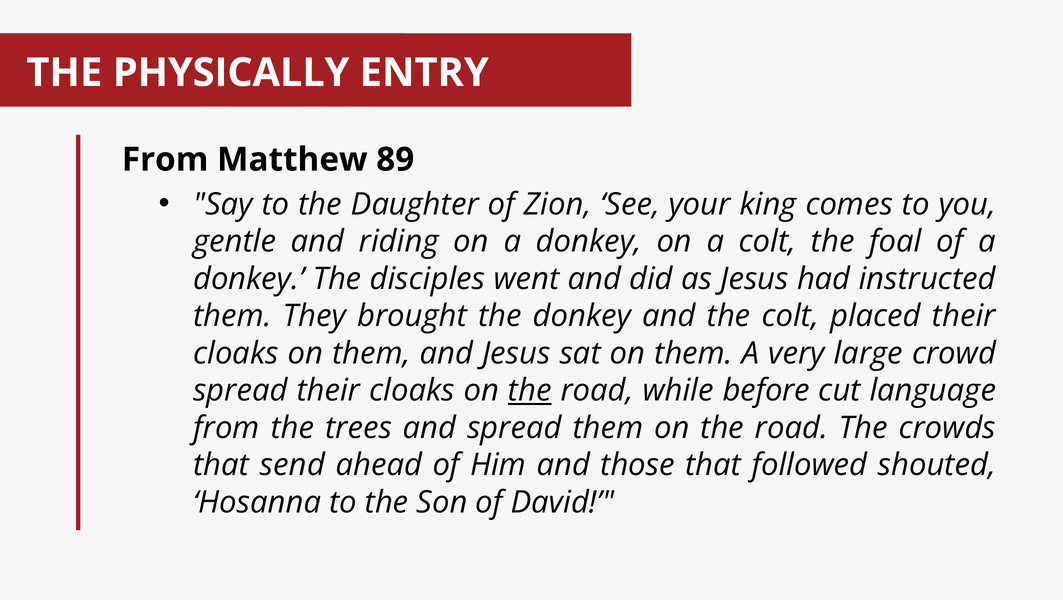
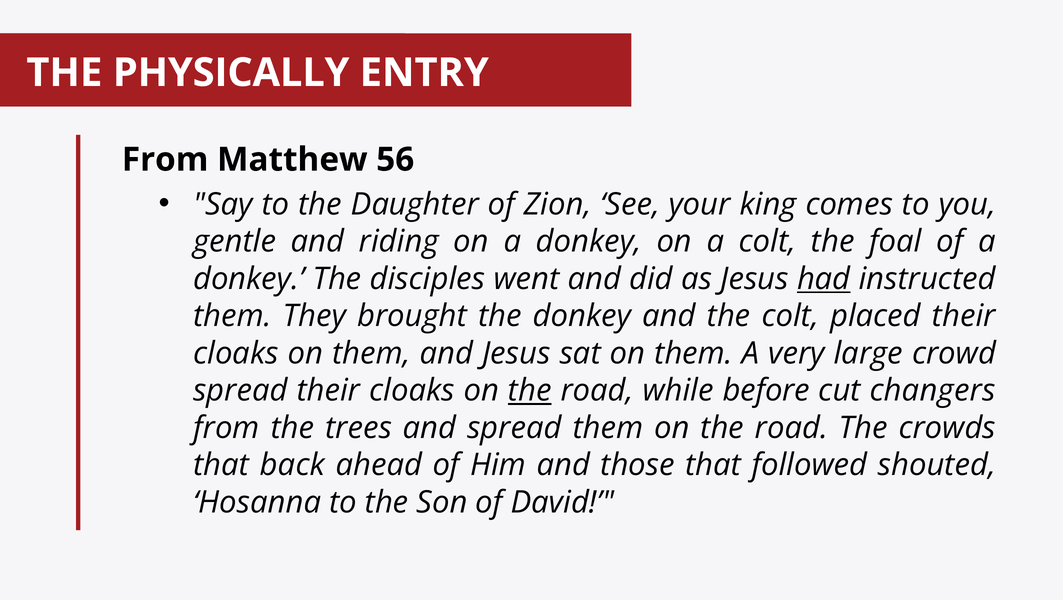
89: 89 -> 56 (395, 159)
had underline: none -> present (824, 279)
language: language -> changers (933, 390)
send: send -> back (292, 465)
